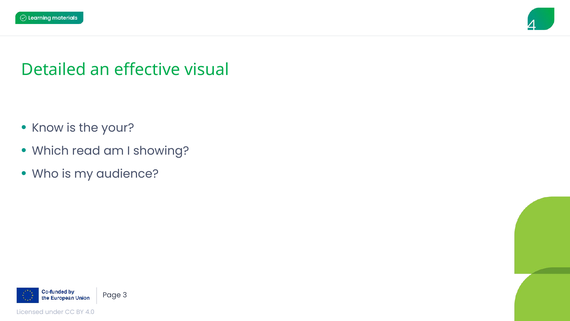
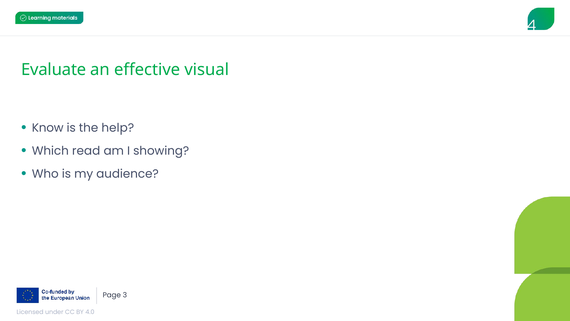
Detailed: Detailed -> Evaluate (54, 69)
your: your -> help (118, 128)
